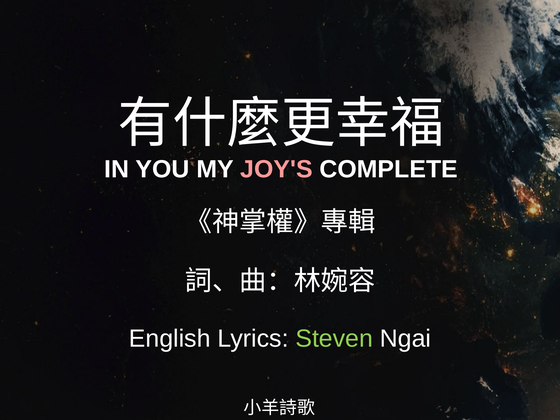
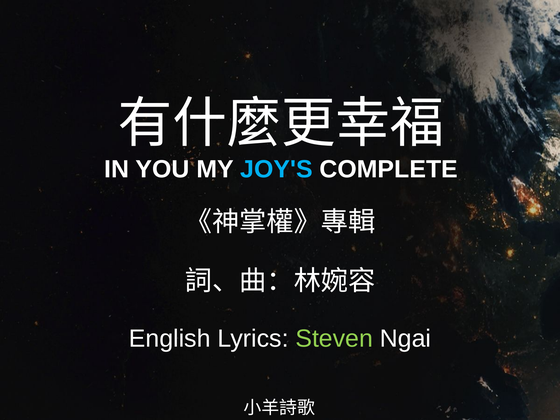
JOY'S colour: pink -> light blue (276, 169)
